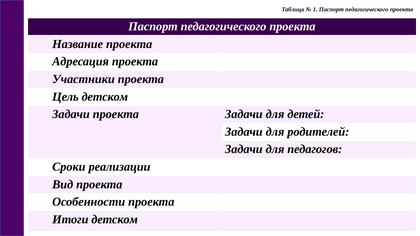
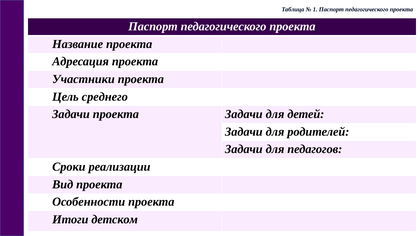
Цель детском: детском -> среднего (105, 97)
